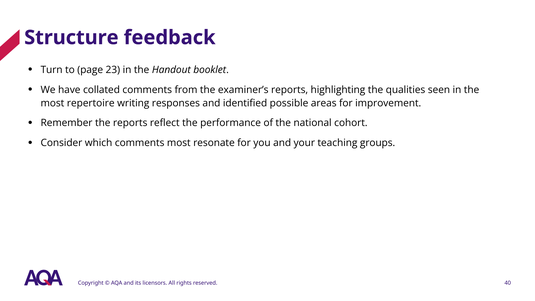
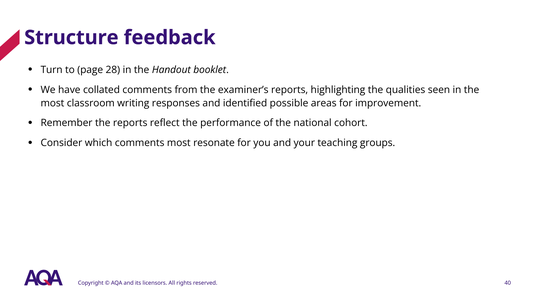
23: 23 -> 28 (113, 70)
repertoire: repertoire -> classroom (91, 103)
